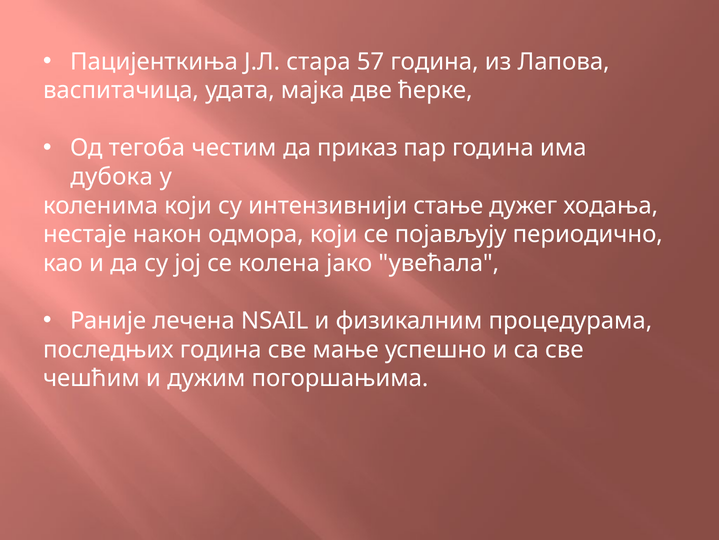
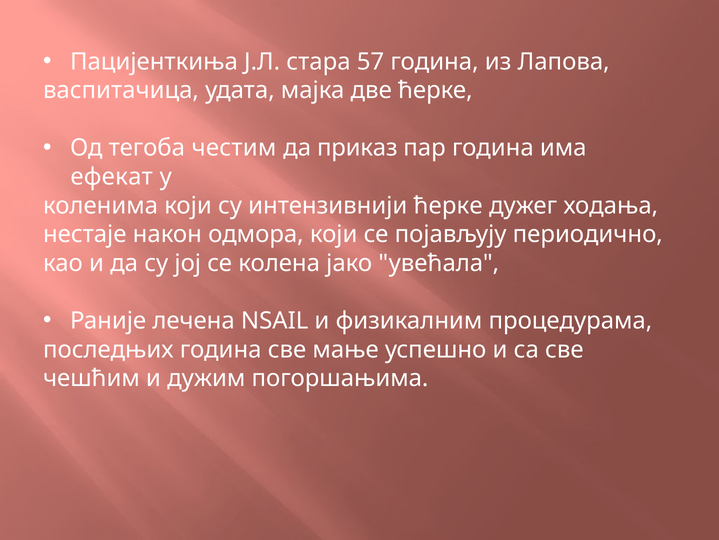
дубока: дубока -> ефекат (112, 177)
интензивнији стање: стање -> ћерке (448, 205)
